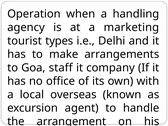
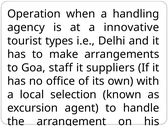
marketing: marketing -> innovative (131, 27)
company: company -> suppliers (111, 68)
overseas: overseas -> selection (73, 95)
